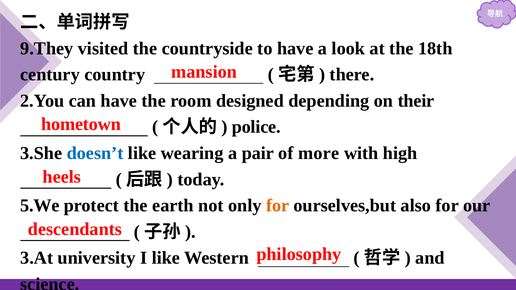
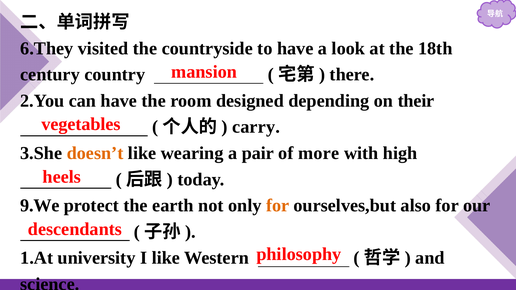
9.They: 9.They -> 6.They (47, 48)
hometown: hometown -> vegetables (81, 124)
police: police -> carry (256, 127)
doesn’t colour: blue -> orange (95, 153)
5.We: 5.We -> 9.We (40, 206)
3.At: 3.At -> 1.At (37, 258)
